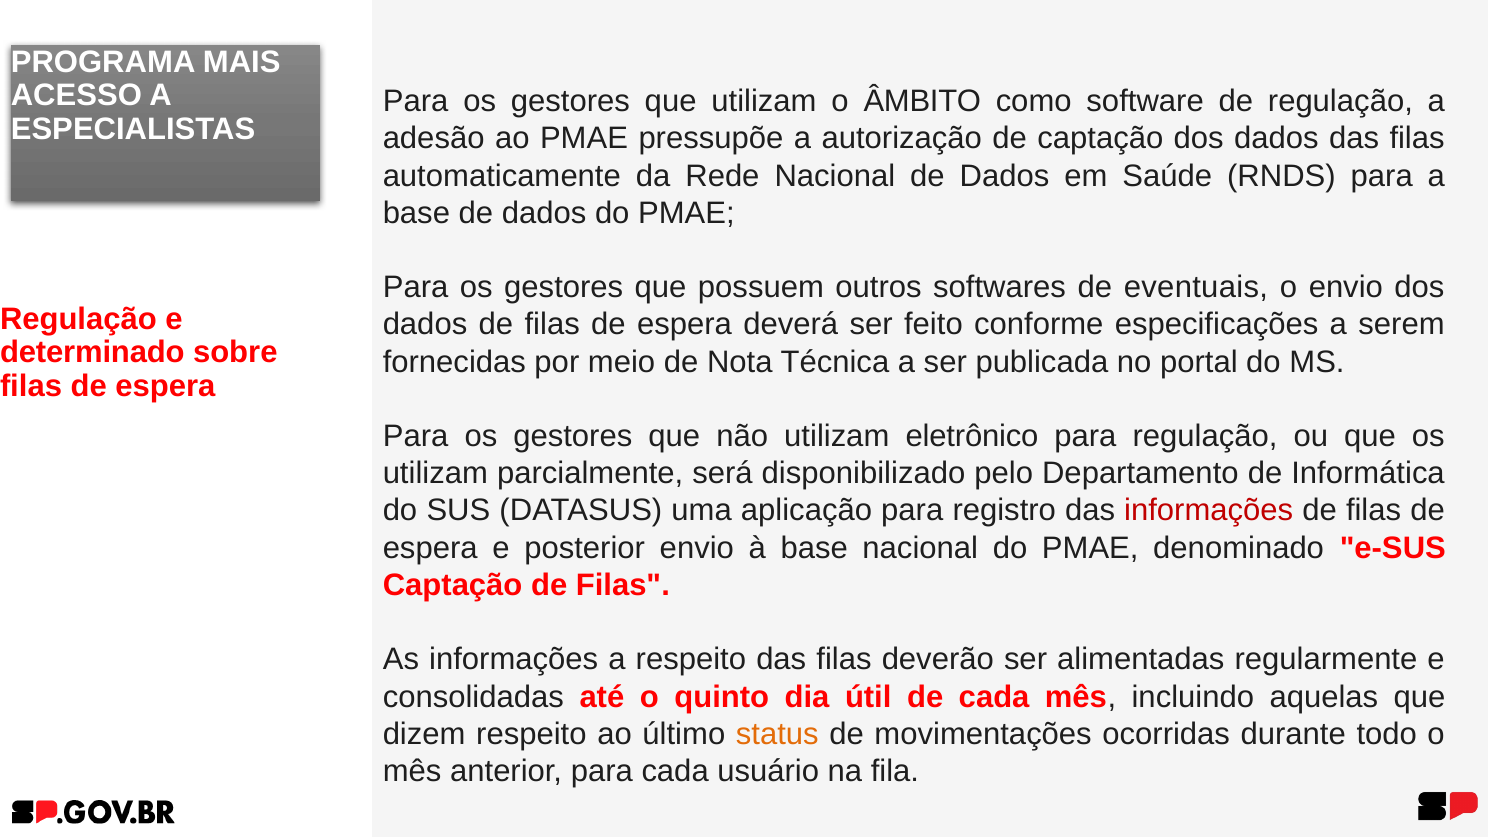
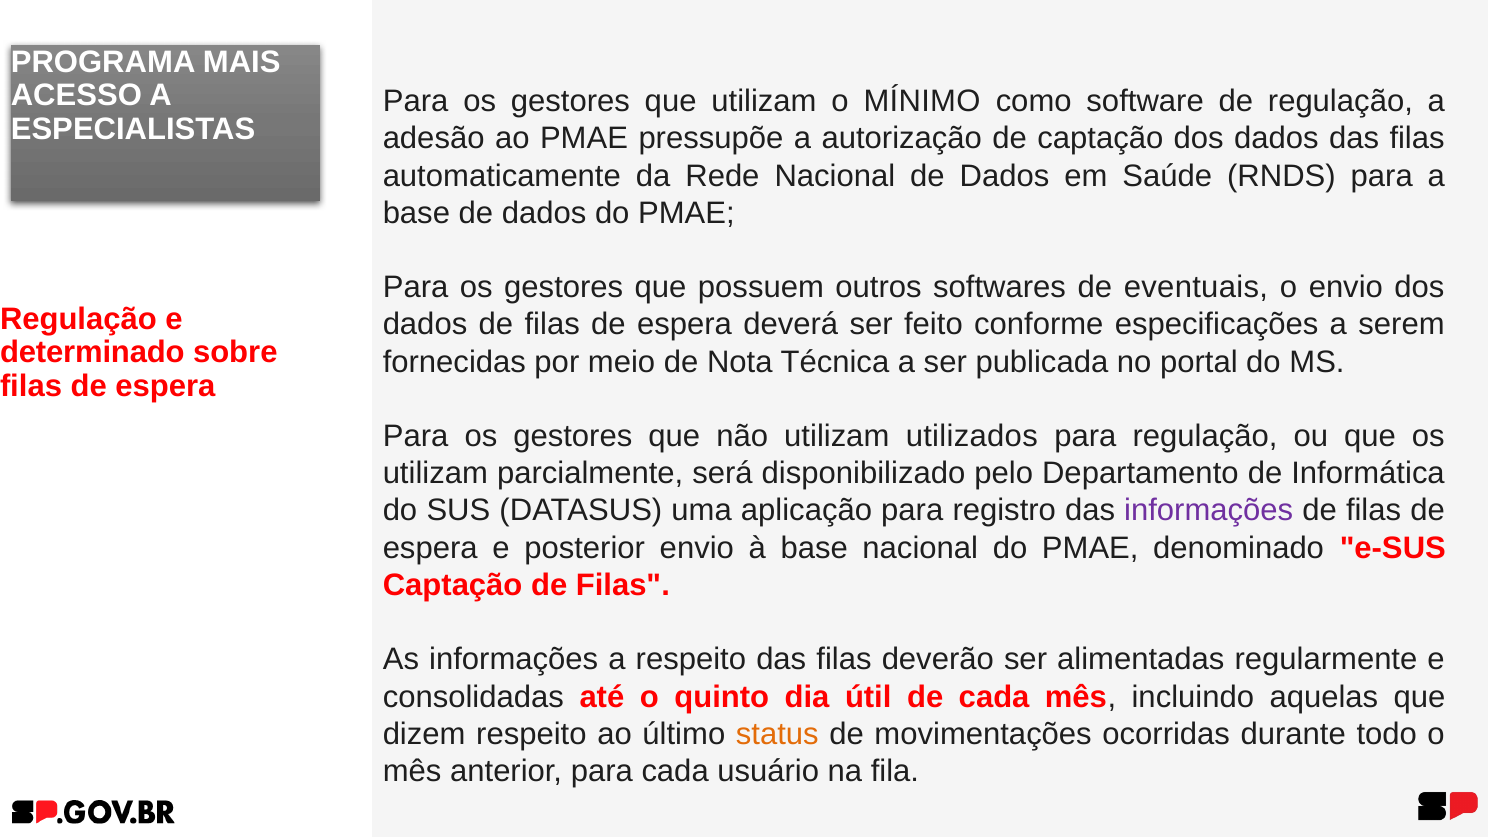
ÂMBITO: ÂMBITO -> MÍNIMO (922, 101)
eletrônico: eletrônico -> utilizados (972, 436)
informações colour: red -> purple (1209, 511)
